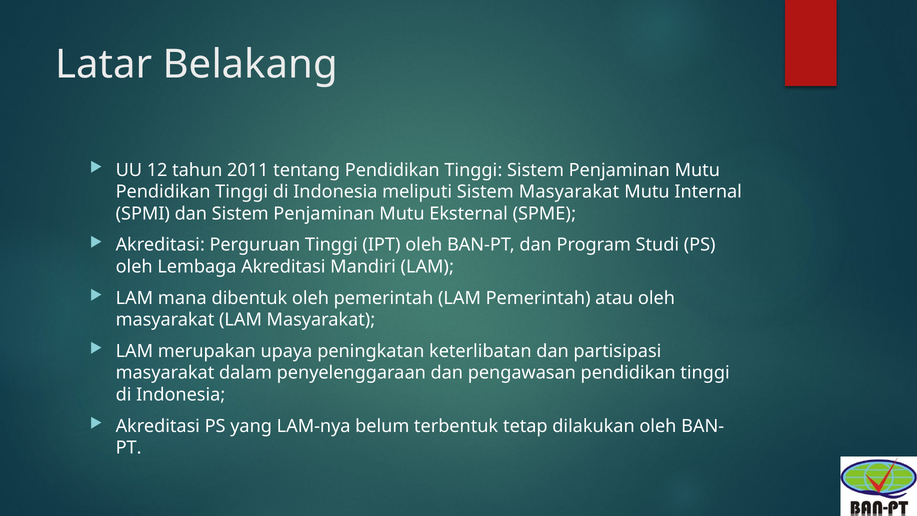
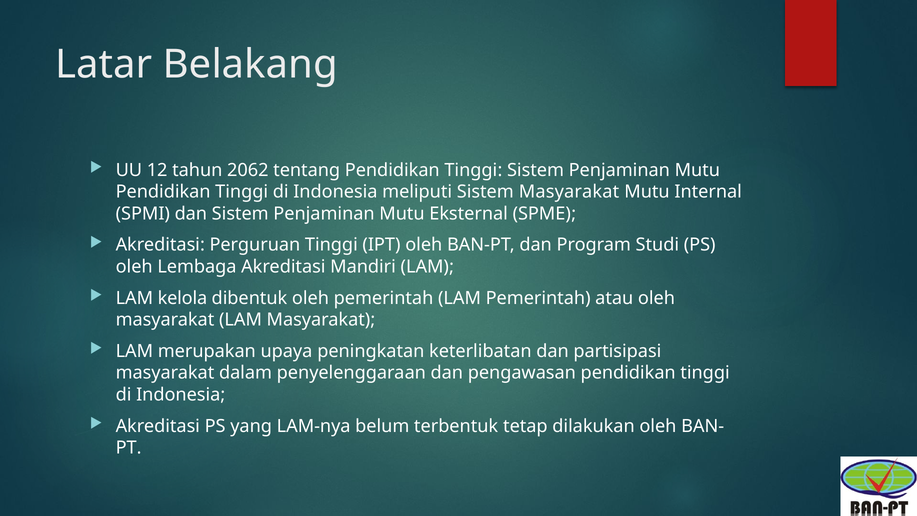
2011: 2011 -> 2062 (248, 170)
mana: mana -> kelola (182, 298)
